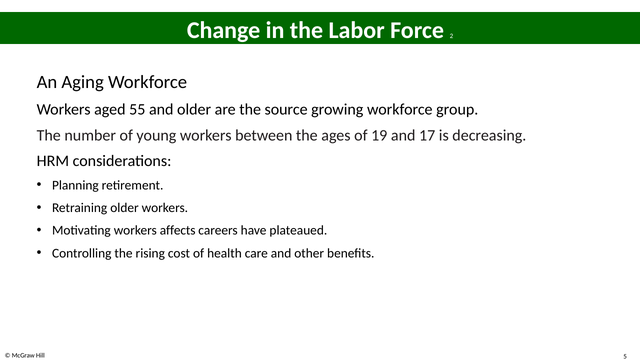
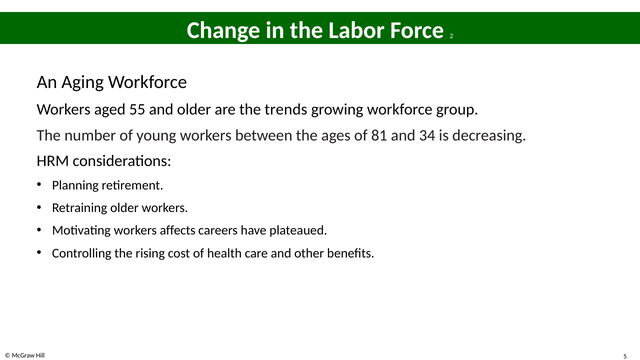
source: source -> trends (286, 109)
19: 19 -> 81 (379, 135)
17: 17 -> 34 (427, 135)
